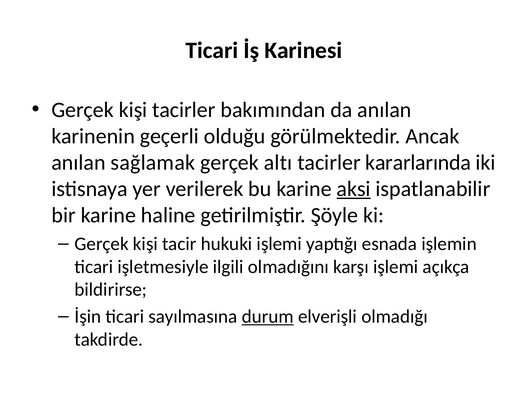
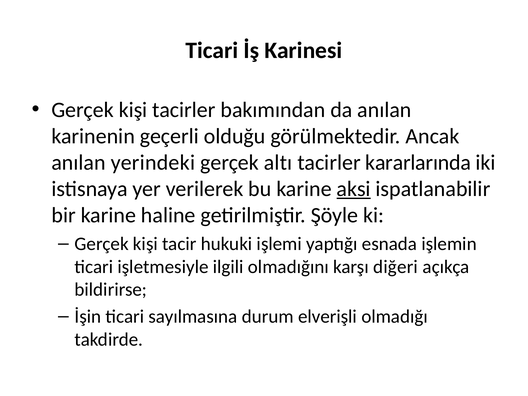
sağlamak: sağlamak -> yerindeki (153, 163)
karşı işlemi: işlemi -> diğeri (396, 267)
durum underline: present -> none (268, 317)
